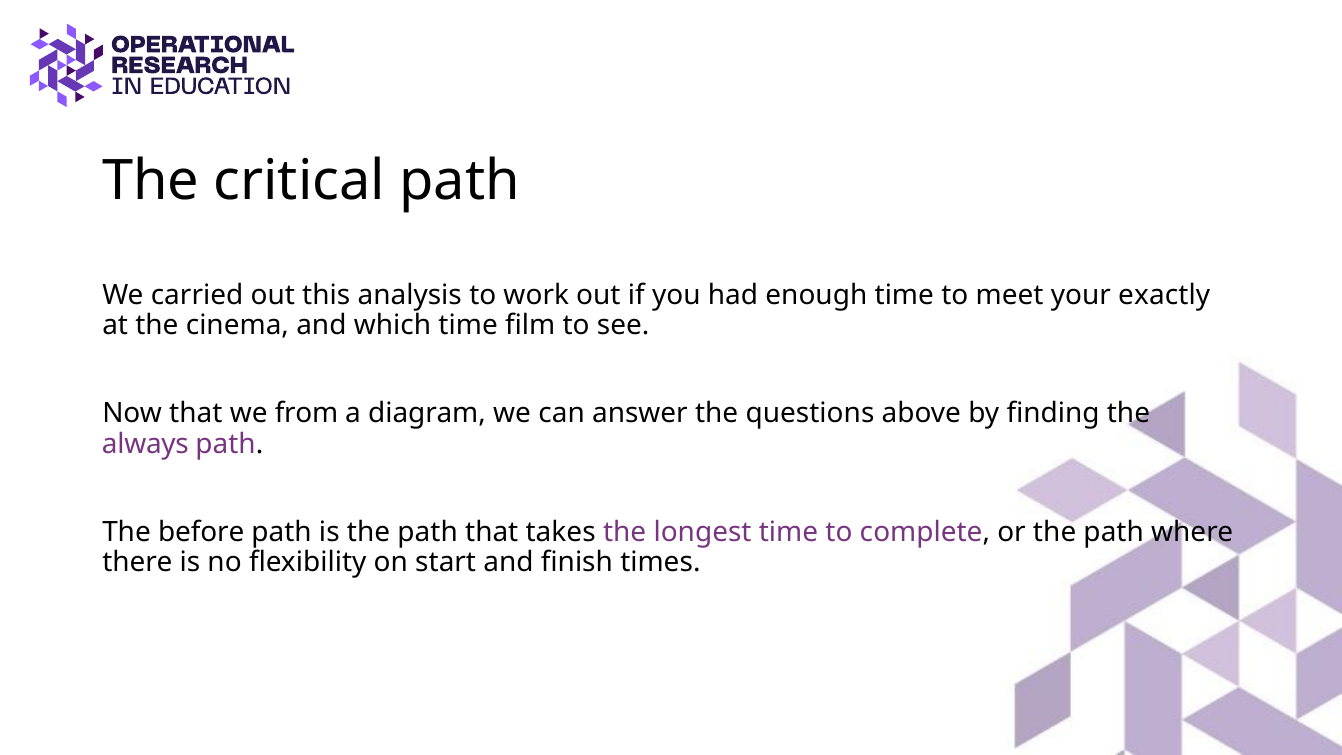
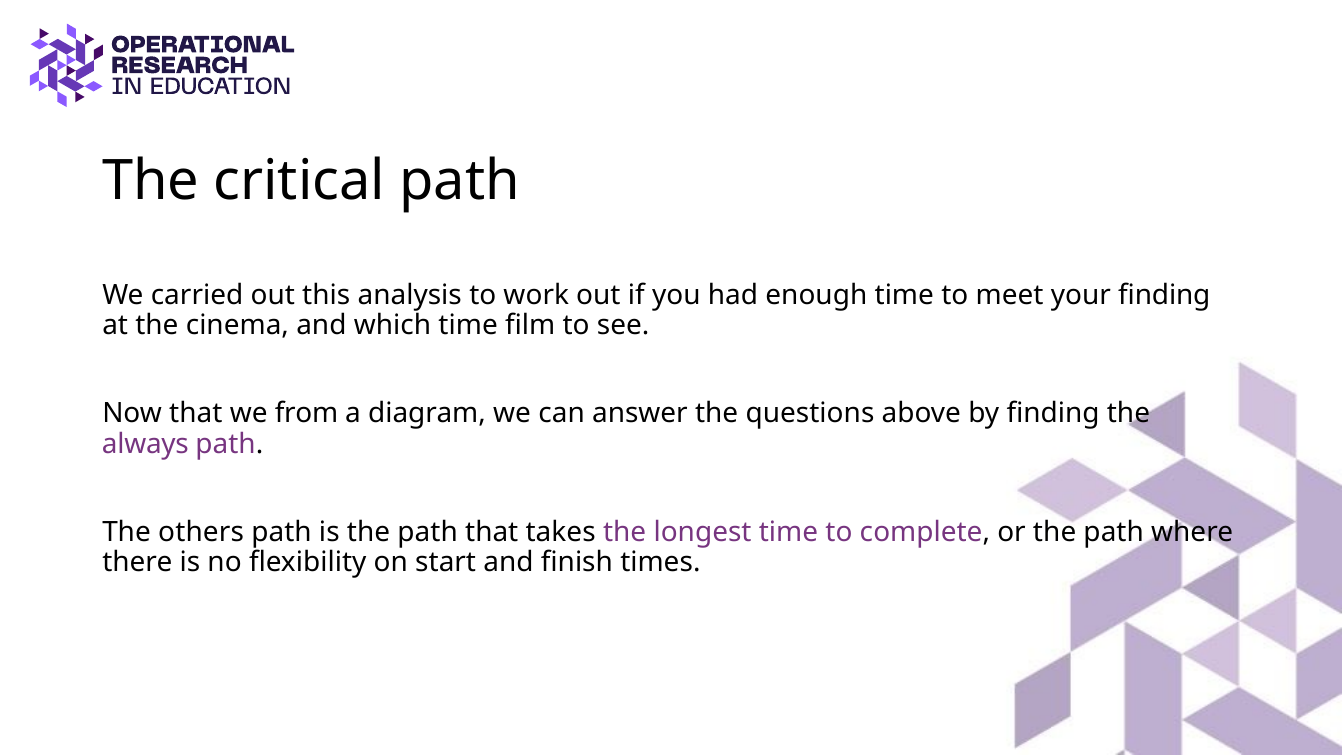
your exactly: exactly -> finding (1164, 295)
before: before -> others (201, 532)
